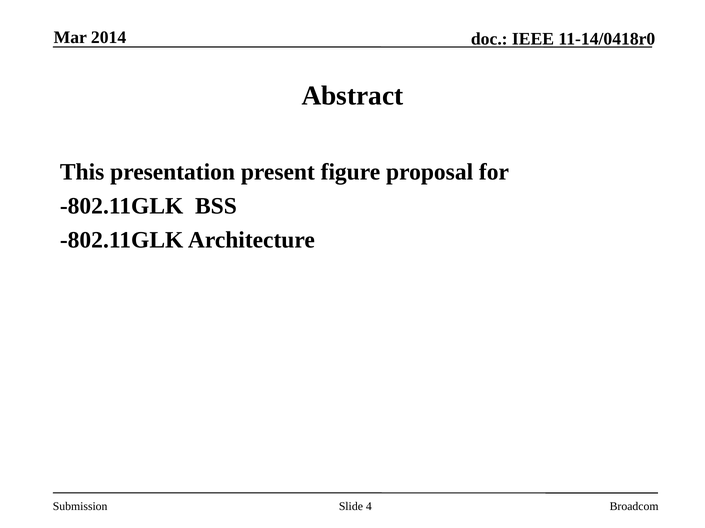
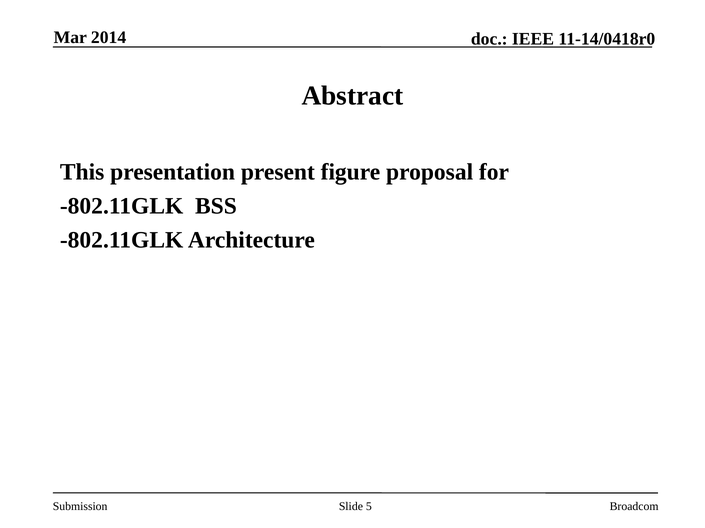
4: 4 -> 5 (369, 507)
